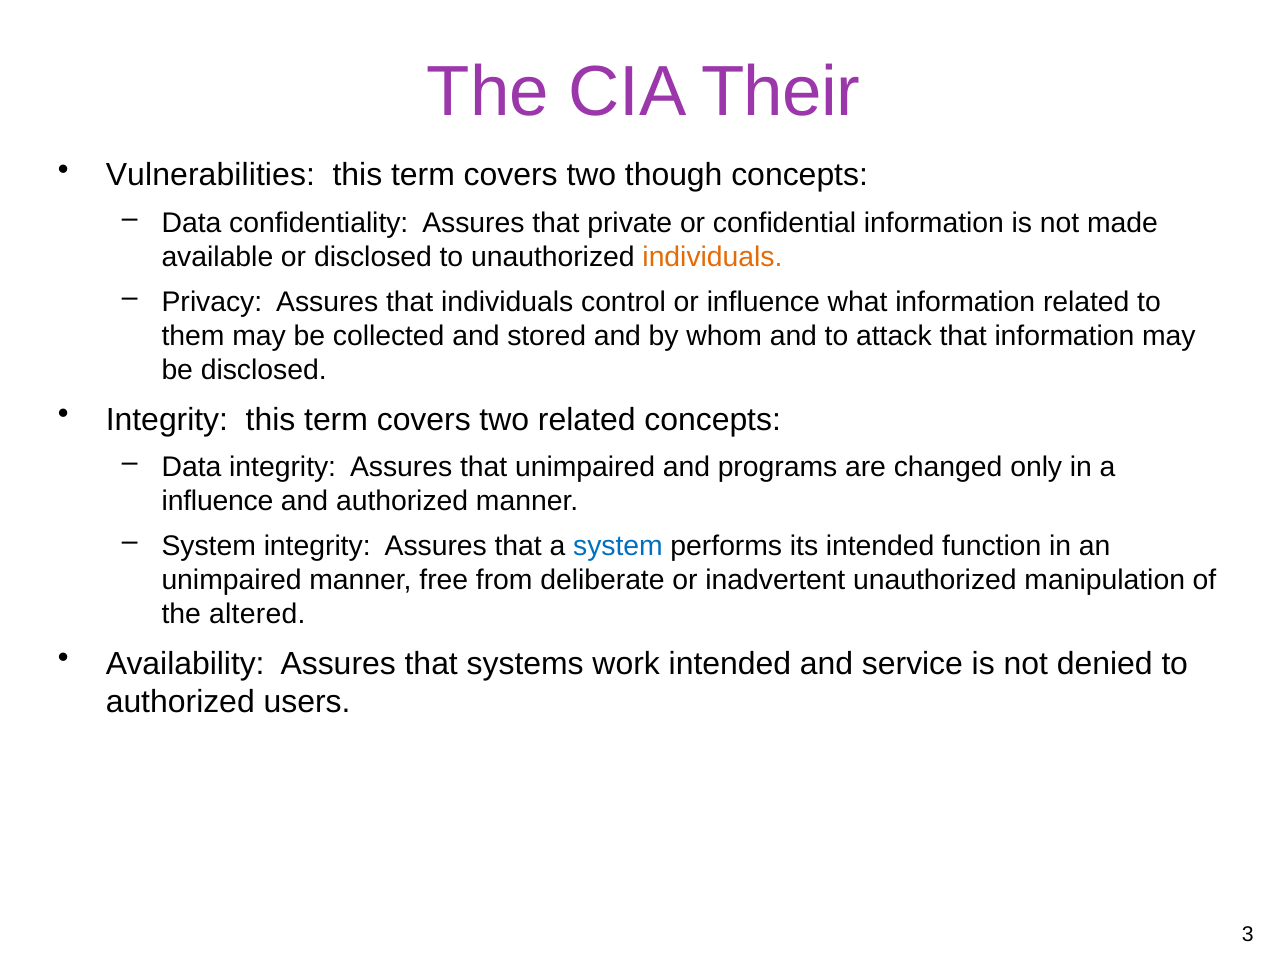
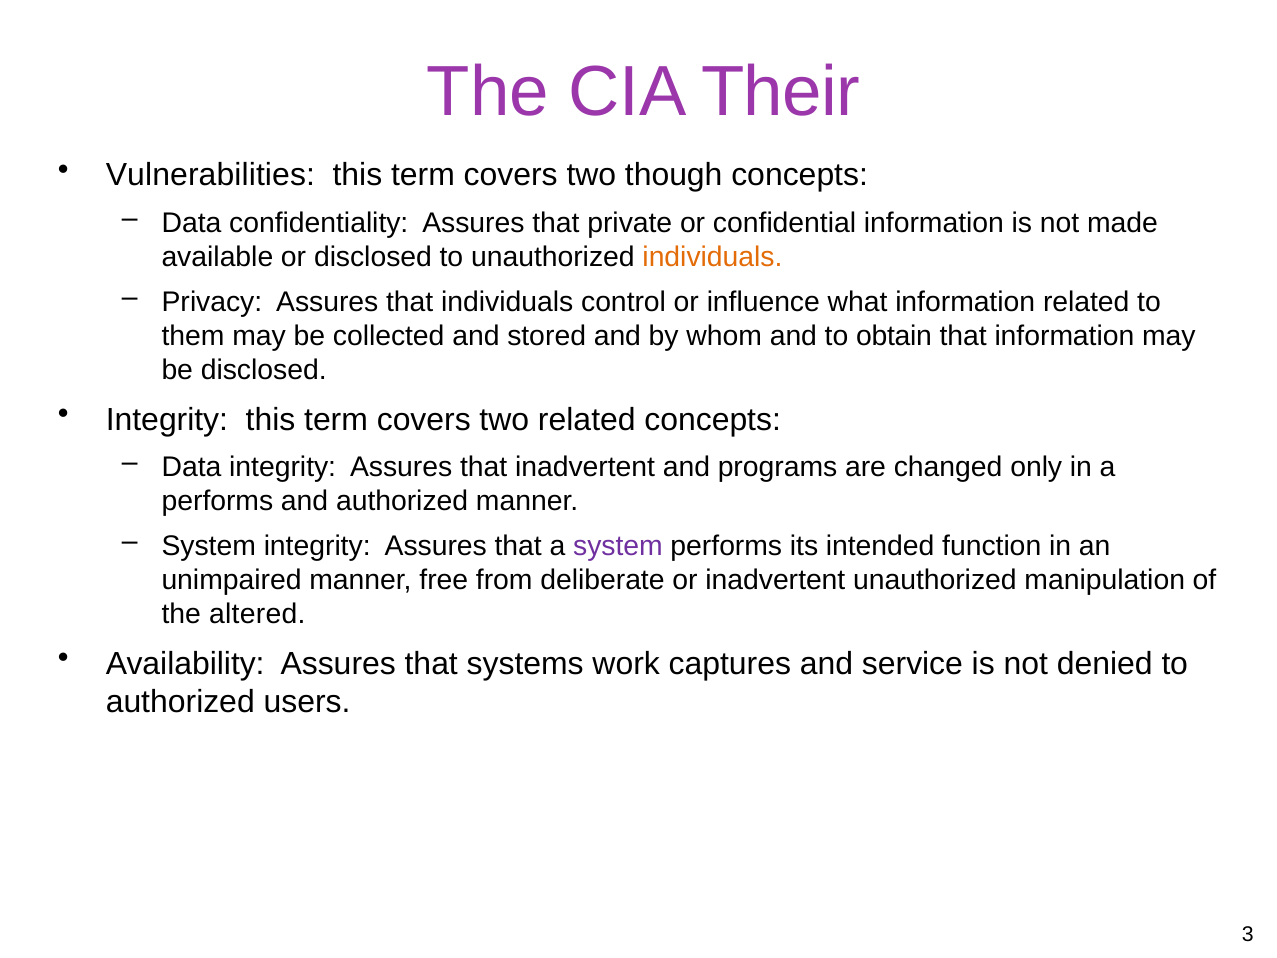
attack: attack -> obtain (894, 336)
that unimpaired: unimpaired -> inadvertent (585, 467)
influence: influence -> performs (217, 501)
system colour: blue -> purple (618, 546)
work intended: intended -> captures (730, 663)
